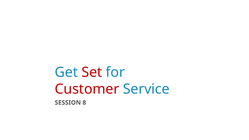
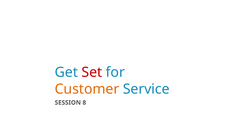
Customer colour: red -> orange (87, 89)
